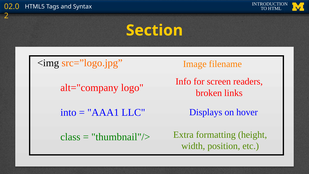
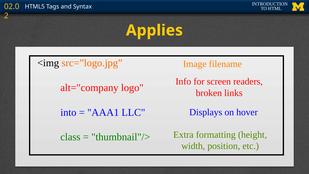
Section: Section -> Applies (154, 30)
